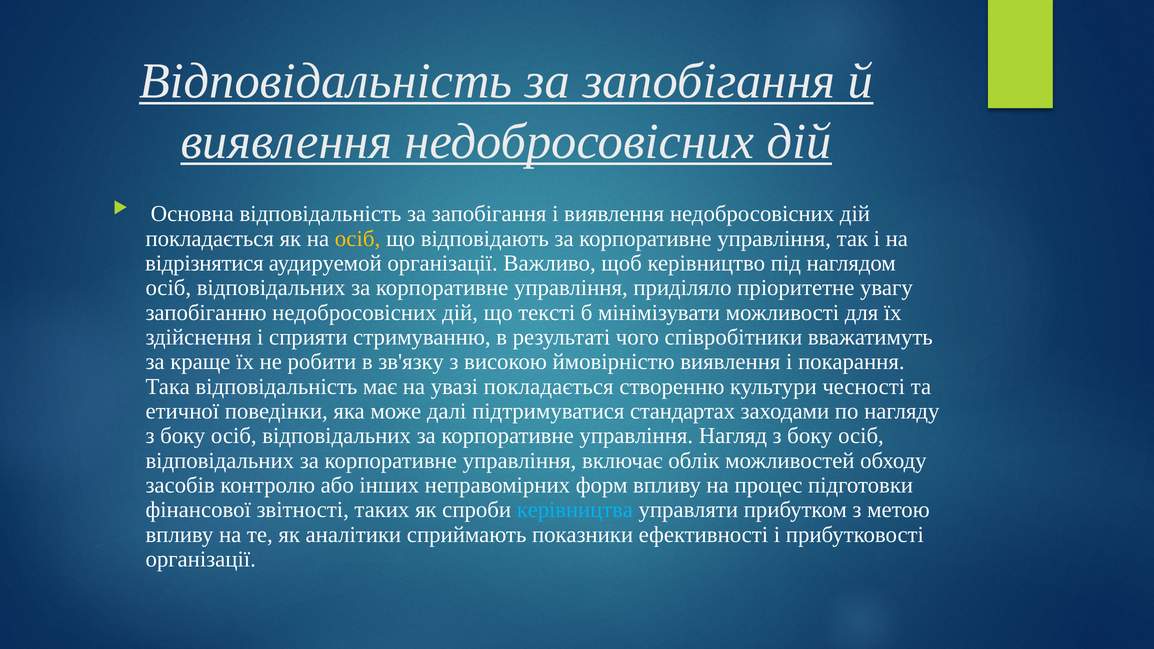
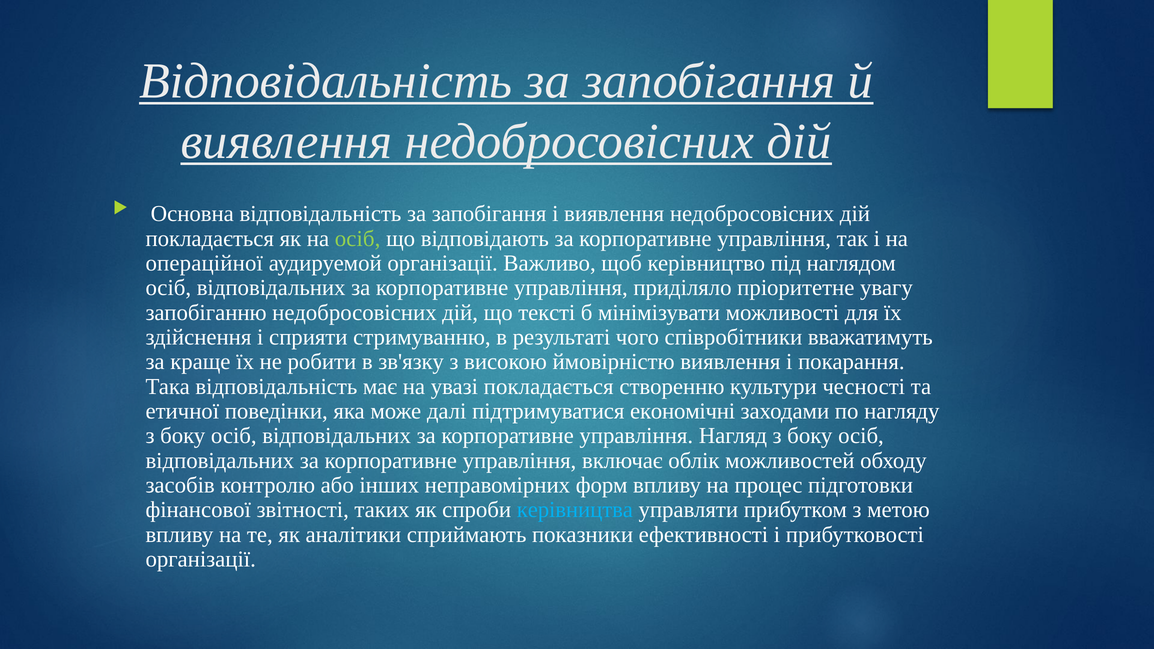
осіб colour: yellow -> light green (358, 239)
відрізнятися: відрізнятися -> операційної (204, 263)
стандартах: стандартах -> економічні (683, 411)
